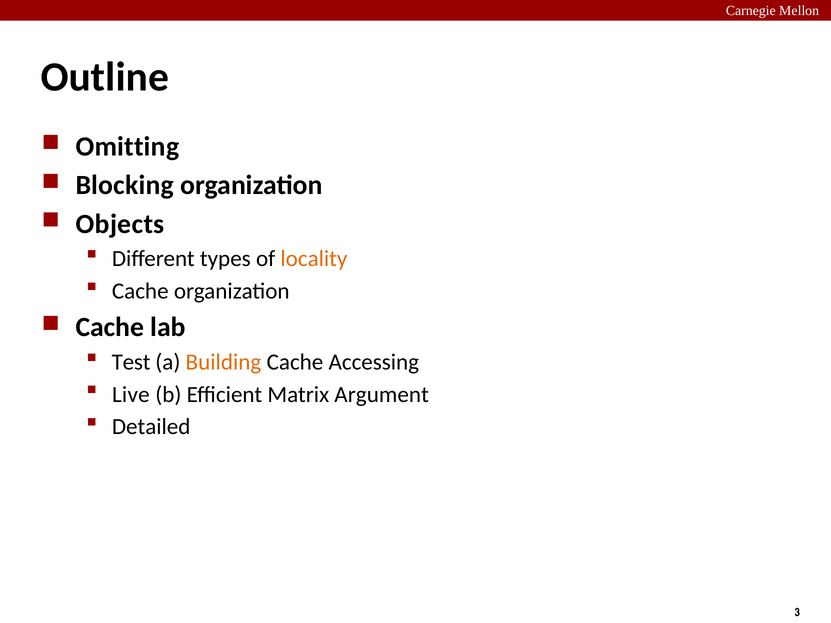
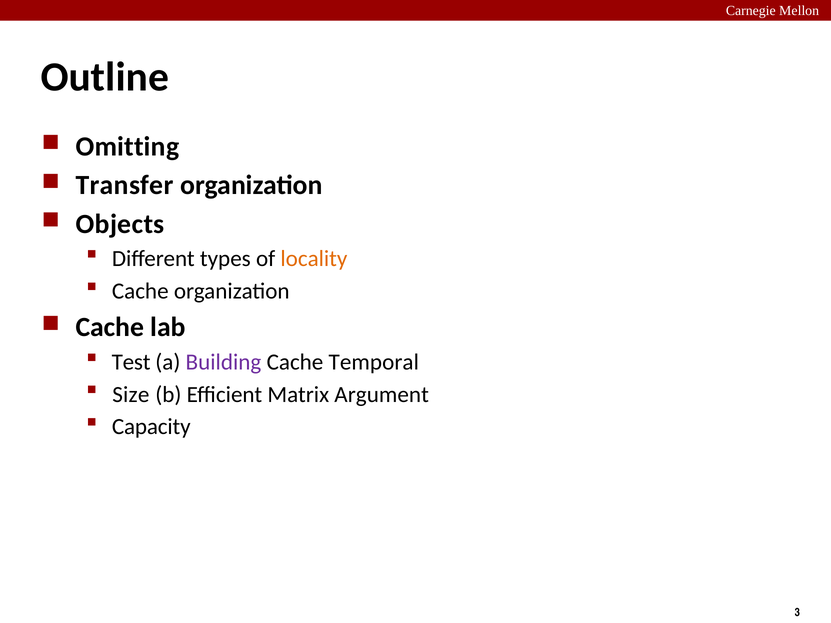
Blocking: Blocking -> Transfer (125, 185)
Building colour: orange -> purple (223, 362)
Accessing: Accessing -> Temporal (374, 362)
Live: Live -> Size (131, 395)
Detailed: Detailed -> Capacity (151, 427)
